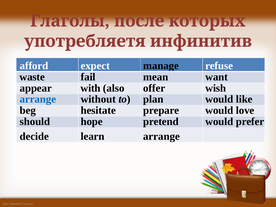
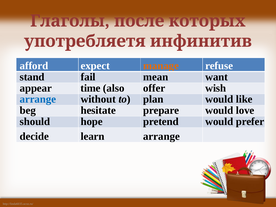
manage colour: black -> orange (161, 66)
waste: waste -> stand (32, 77)
with: with -> time (91, 88)
